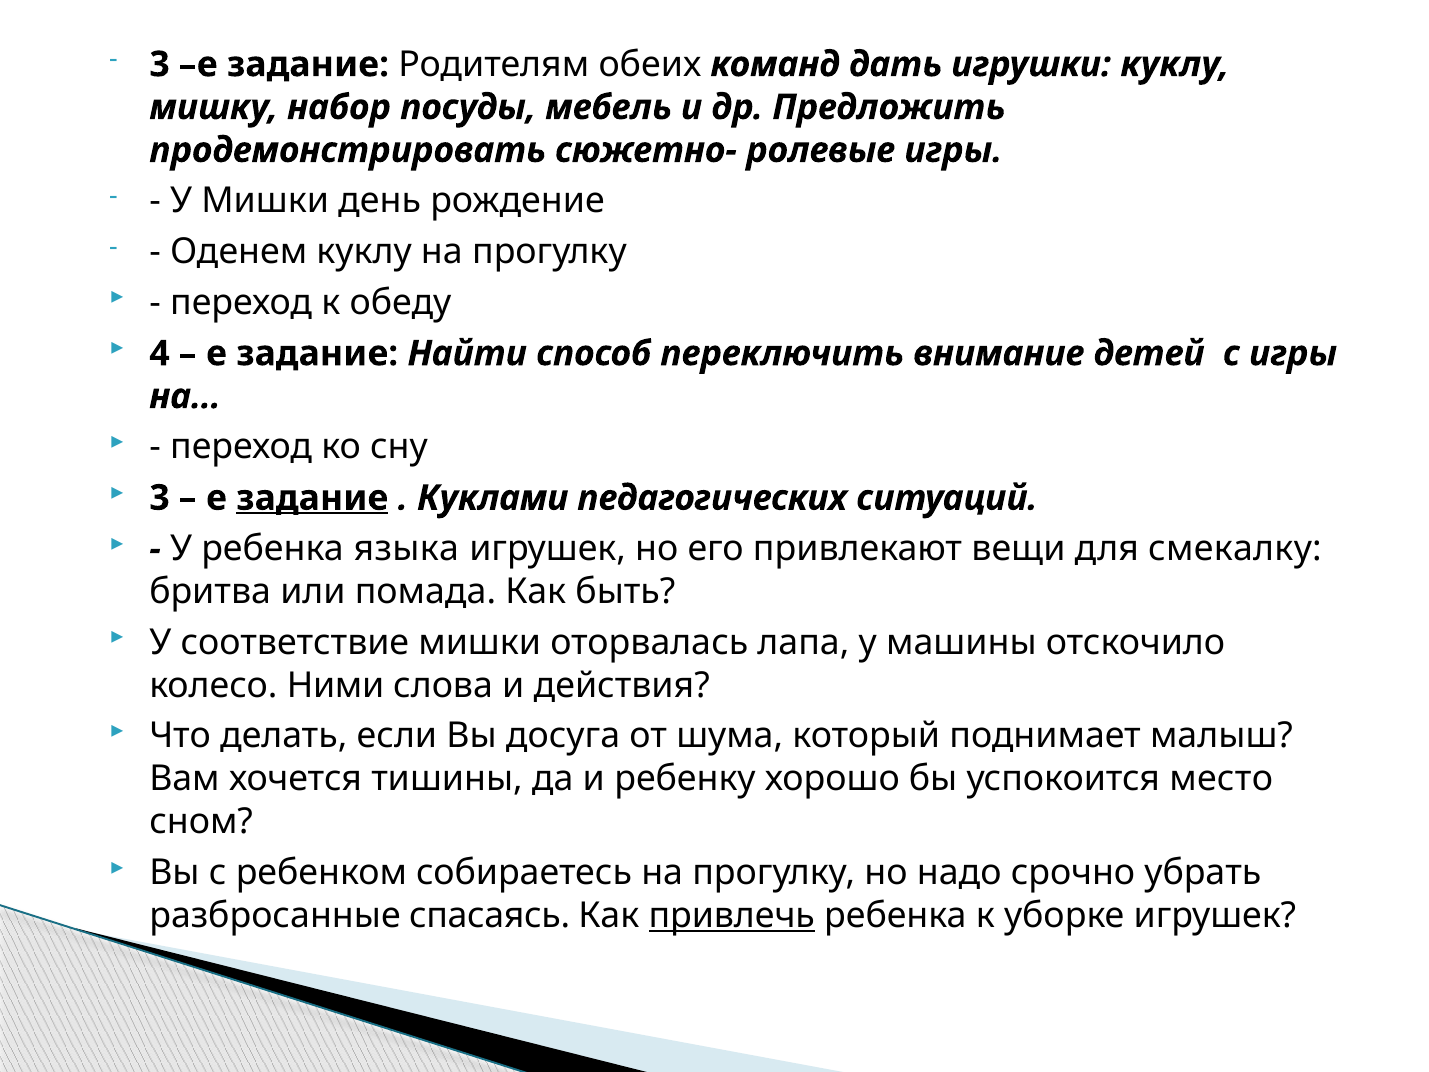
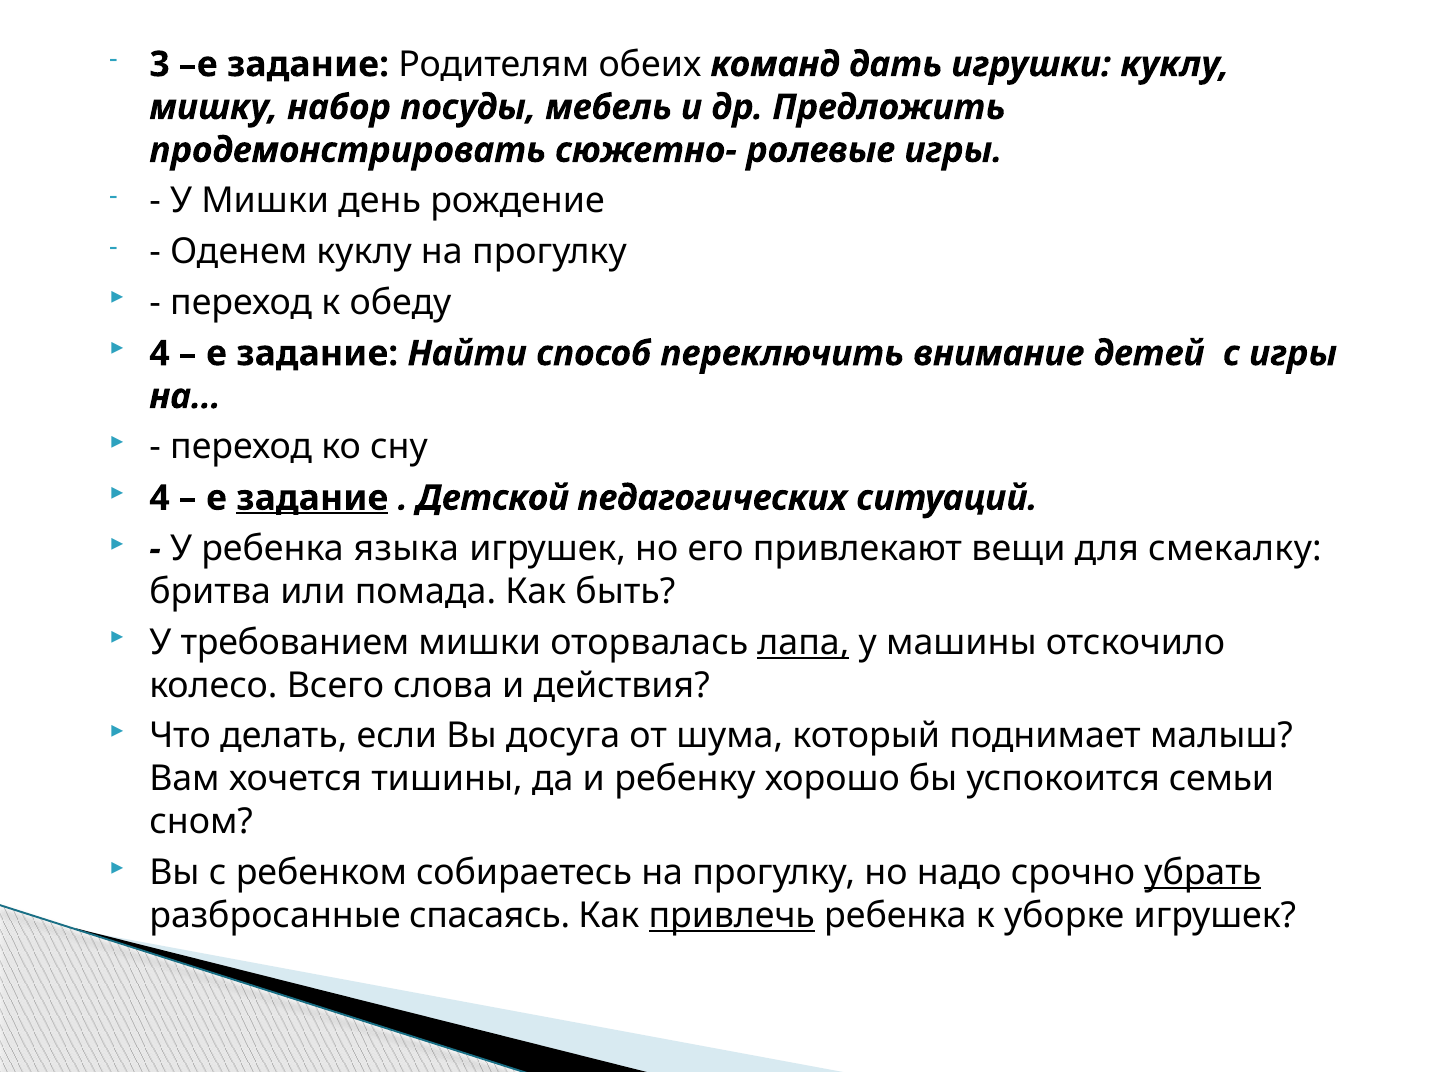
3: 3 -> 4 (160, 498)
Куклами: Куклами -> Детской (493, 498)
соответствие: соответствие -> требованием (295, 642)
лапа underline: none -> present (803, 642)
Ними: Ними -> Всего (335, 685)
место: место -> семьи (1221, 779)
убрать underline: none -> present (1203, 873)
